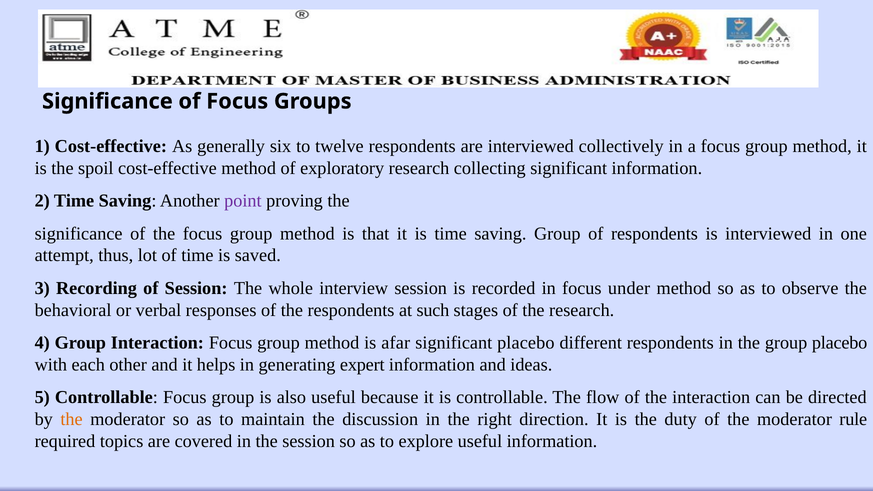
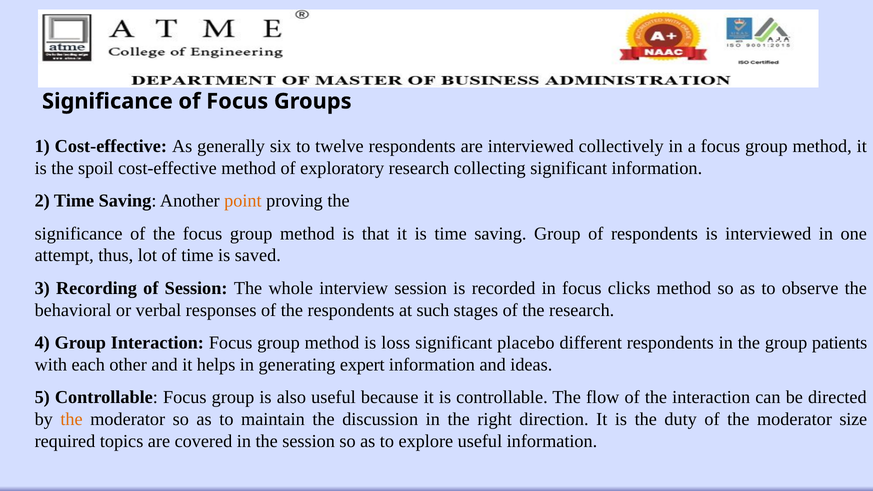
point colour: purple -> orange (243, 201)
under: under -> clicks (629, 288)
afar: afar -> loss (396, 343)
group placebo: placebo -> patients (840, 343)
rule: rule -> size (853, 419)
